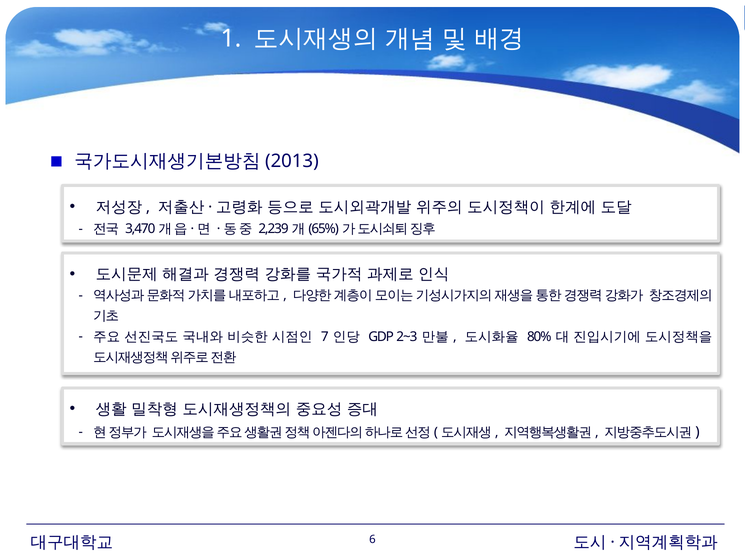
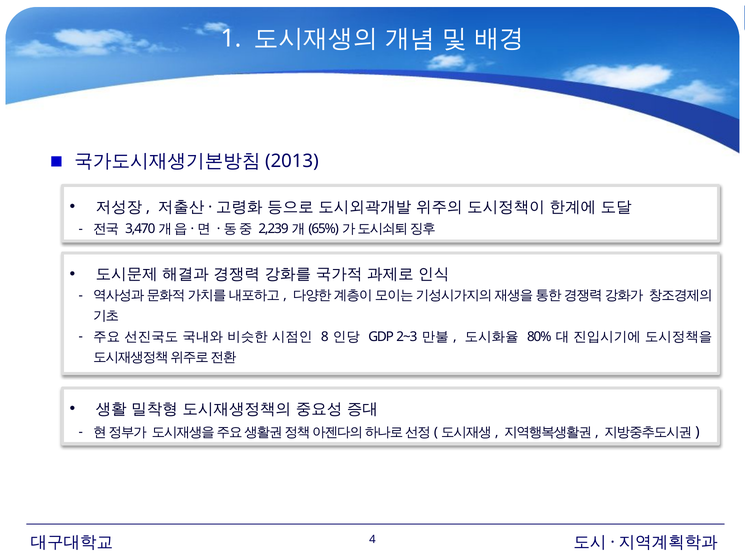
7: 7 -> 8 (325, 337)
6: 6 -> 4 (372, 539)
